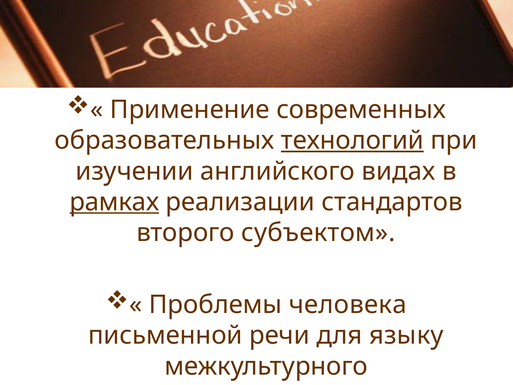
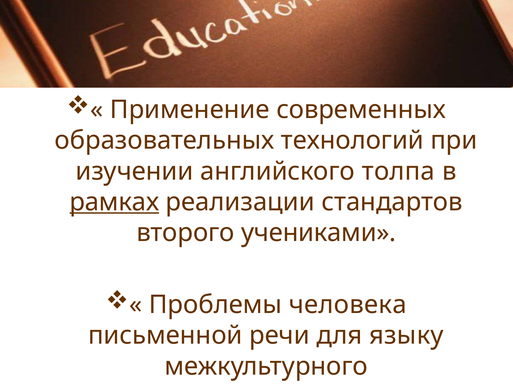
технологий underline: present -> none (352, 140)
видах: видах -> толпа (398, 171)
субъектом: субъектом -> учениками (319, 233)
